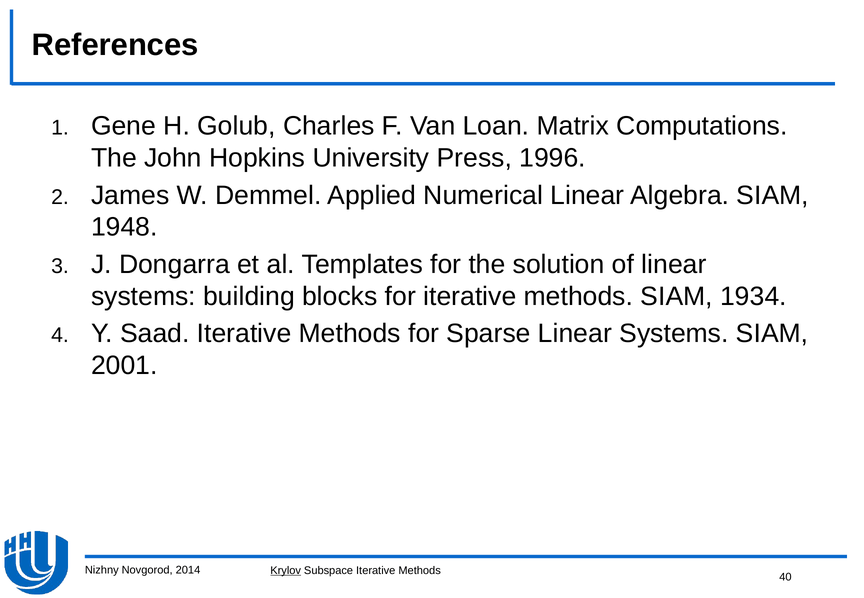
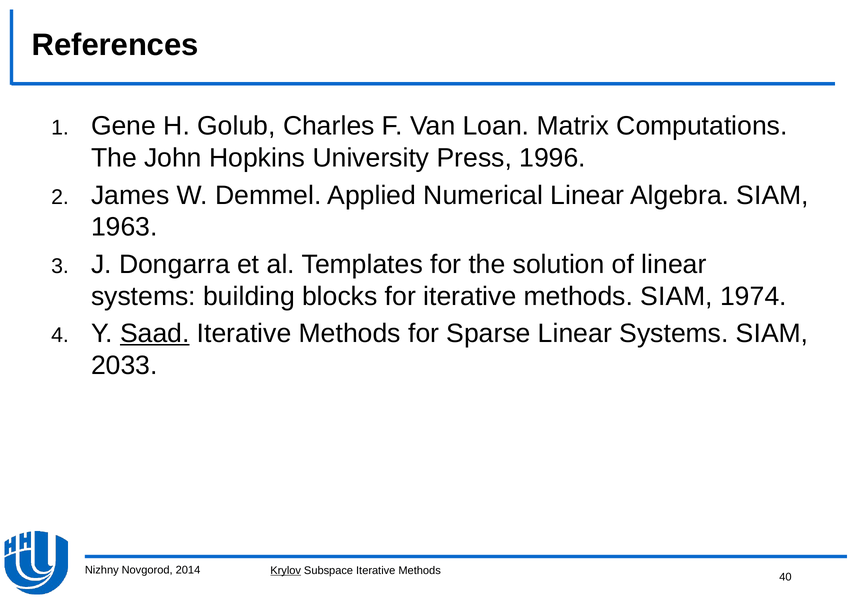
1948: 1948 -> 1963 (124, 227)
1934: 1934 -> 1974 (753, 296)
Saad underline: none -> present (155, 334)
2001: 2001 -> 2033 (124, 365)
